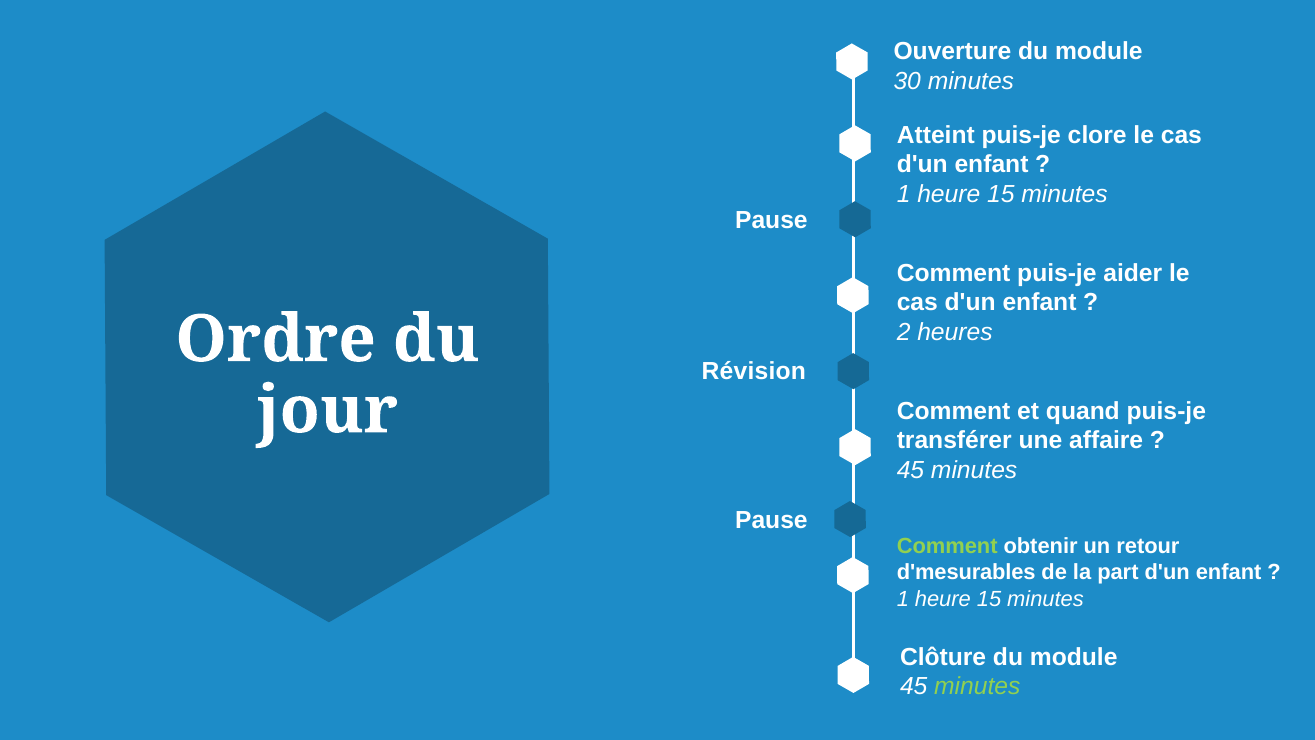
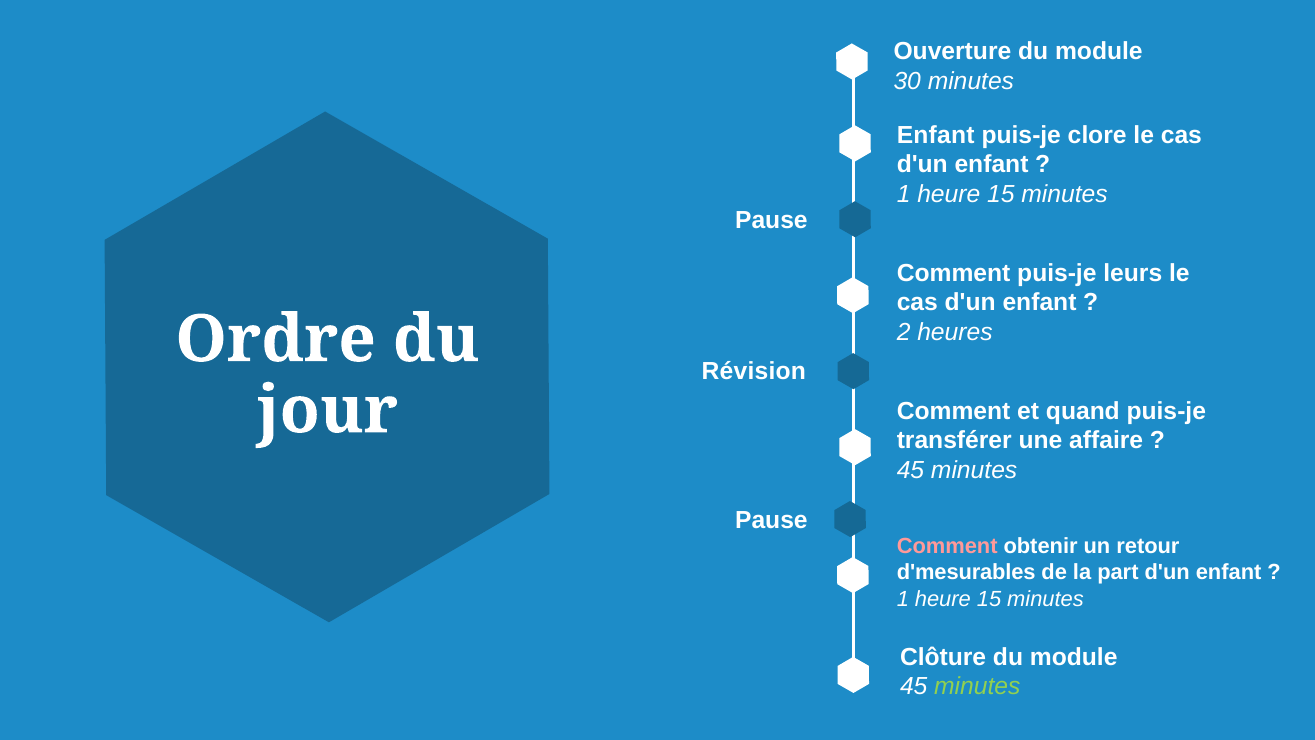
Atteint: Atteint -> Enfant (936, 135)
aider: aider -> leurs (1133, 273)
Comment colour: light green -> pink (947, 546)
